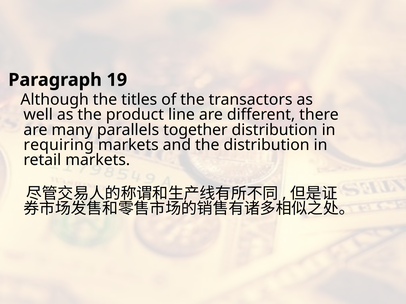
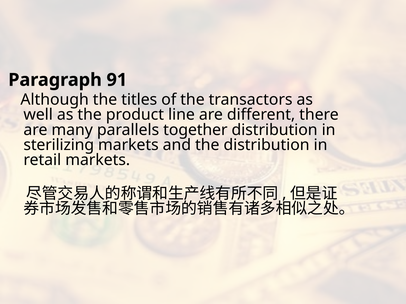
19: 19 -> 91 (117, 80)
requiring: requiring -> sterilizing (59, 145)
